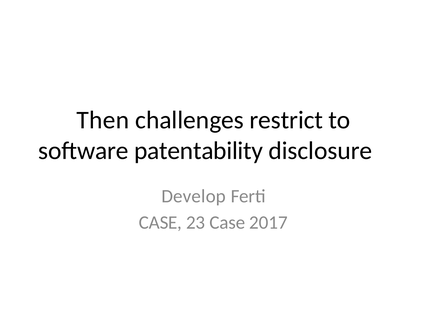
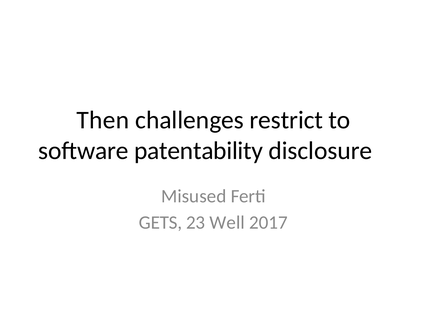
Develop: Develop -> Misused (194, 196)
CASE: CASE -> GETS (160, 223)
23 Case: Case -> Well (227, 223)
